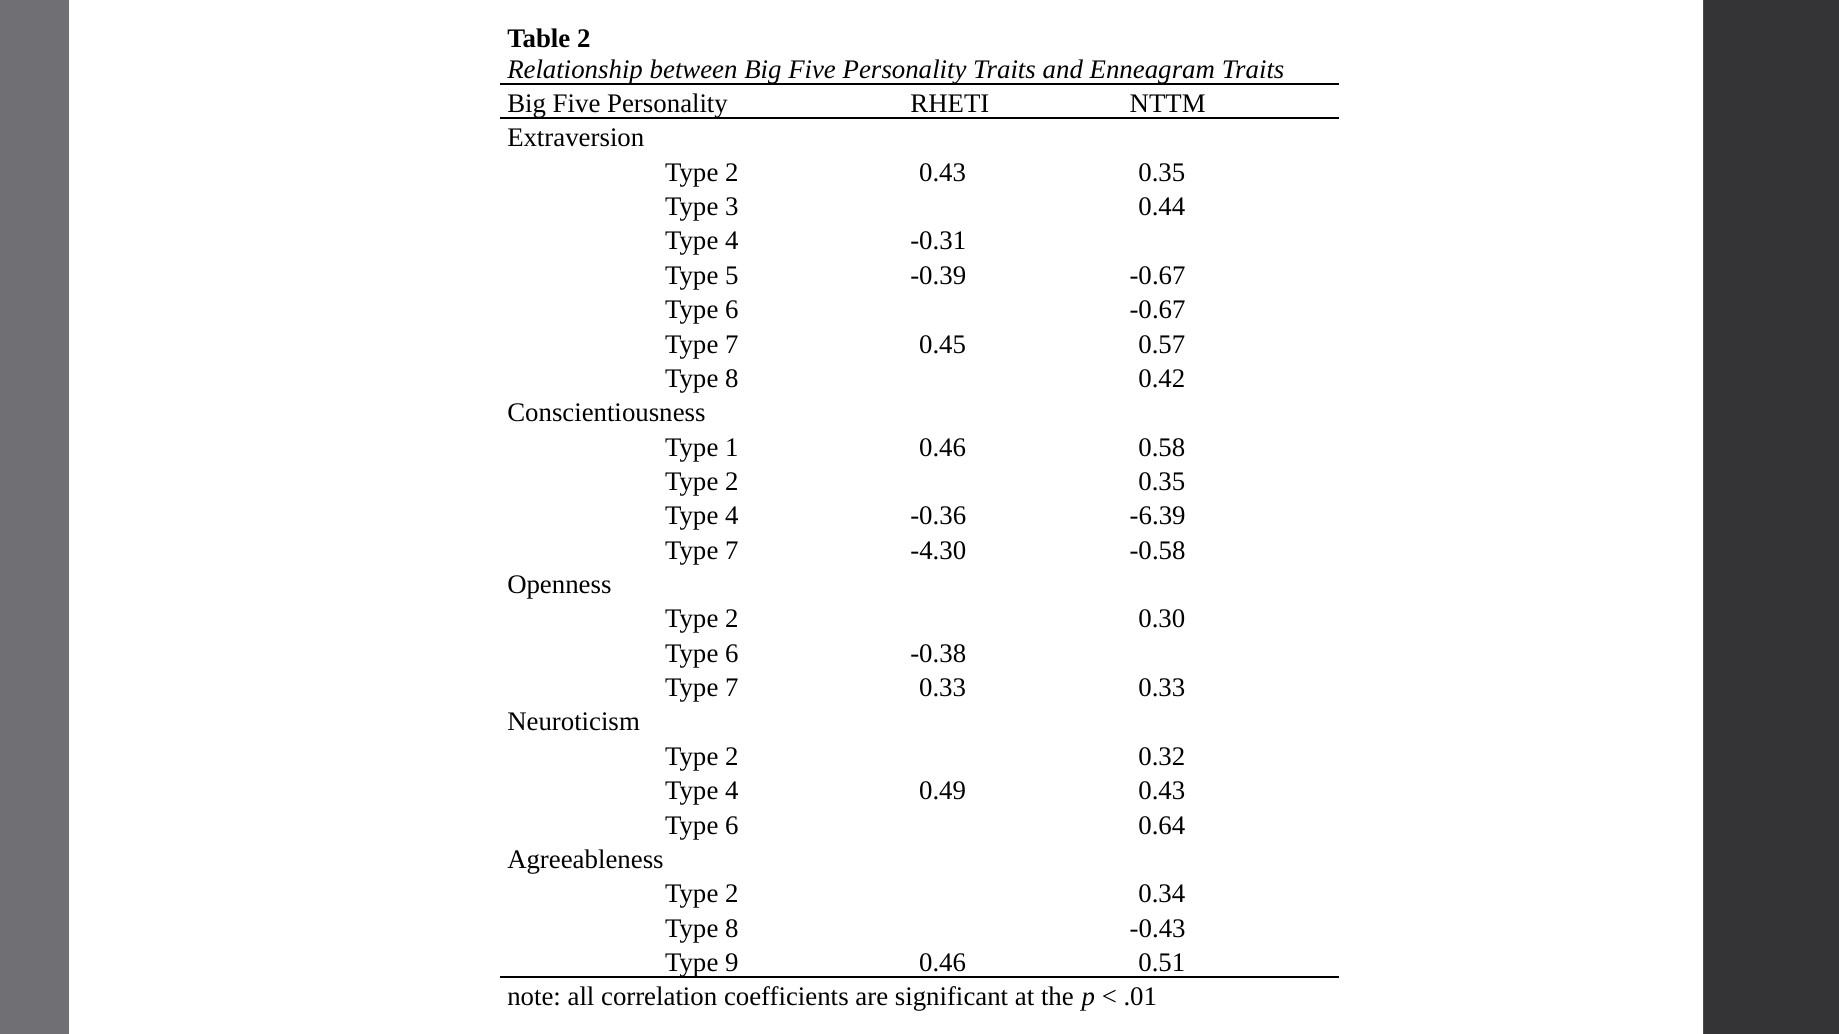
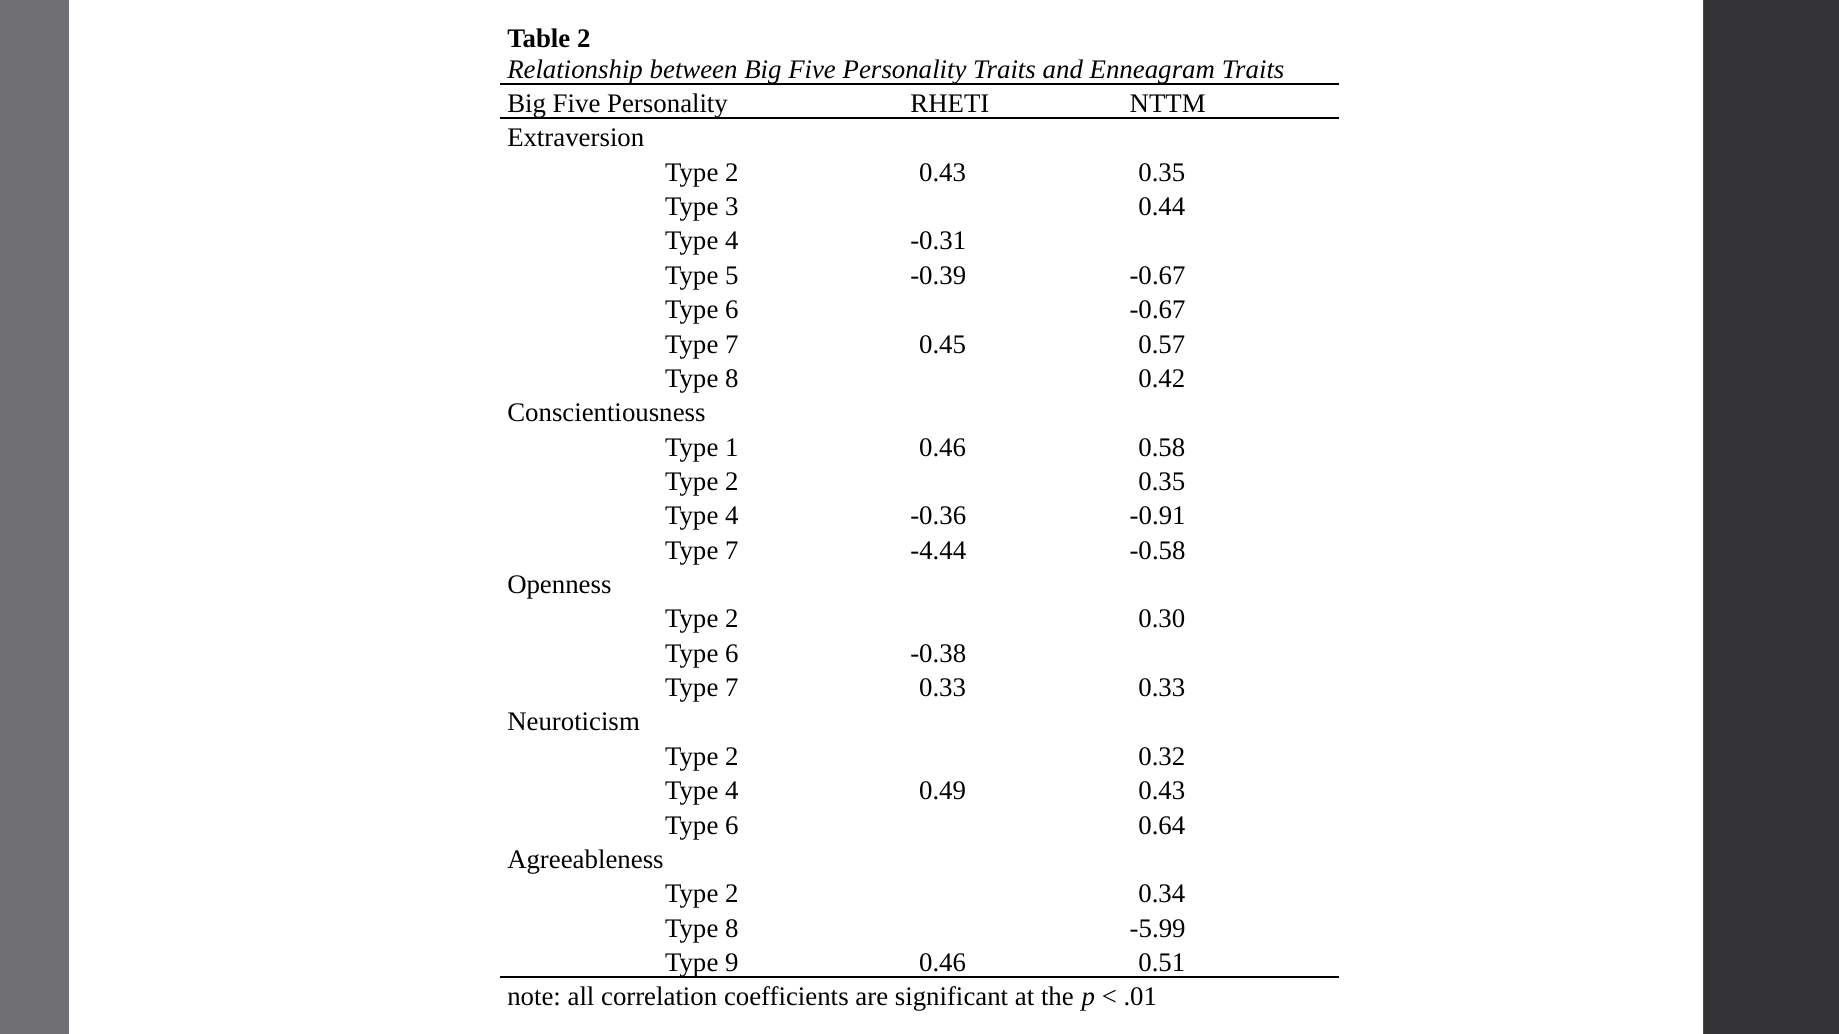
-6.39: -6.39 -> -0.91 (1158, 516)
-4.30: -4.30 -> -4.44 (938, 551)
8 -0.43: -0.43 -> -5.99 (1158, 929)
